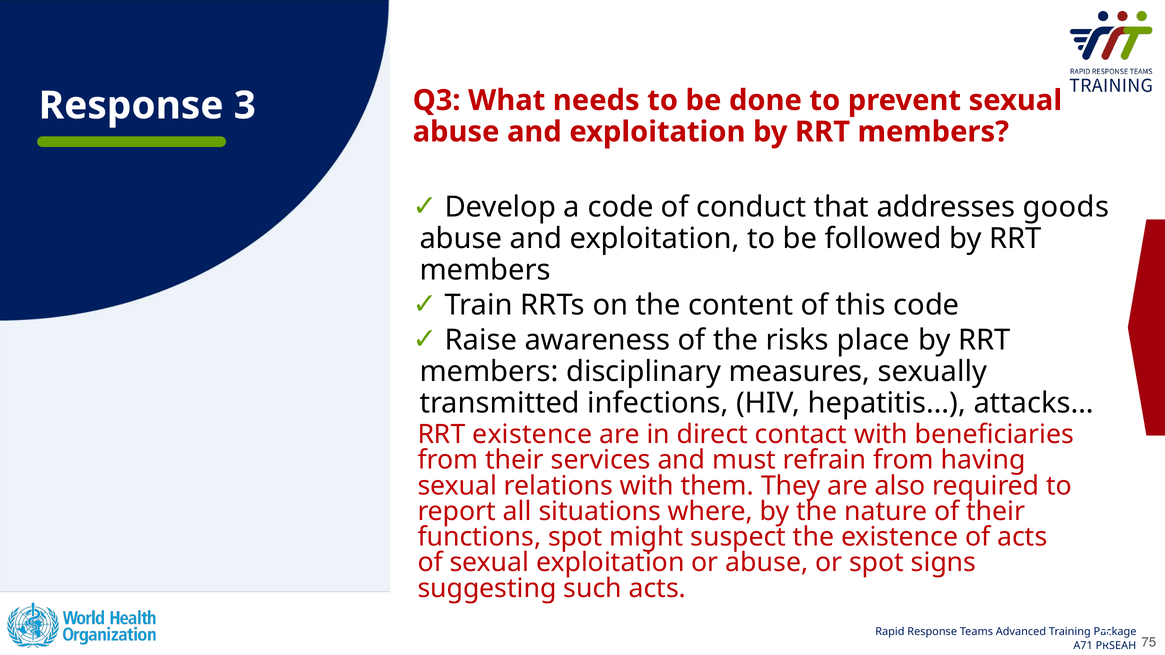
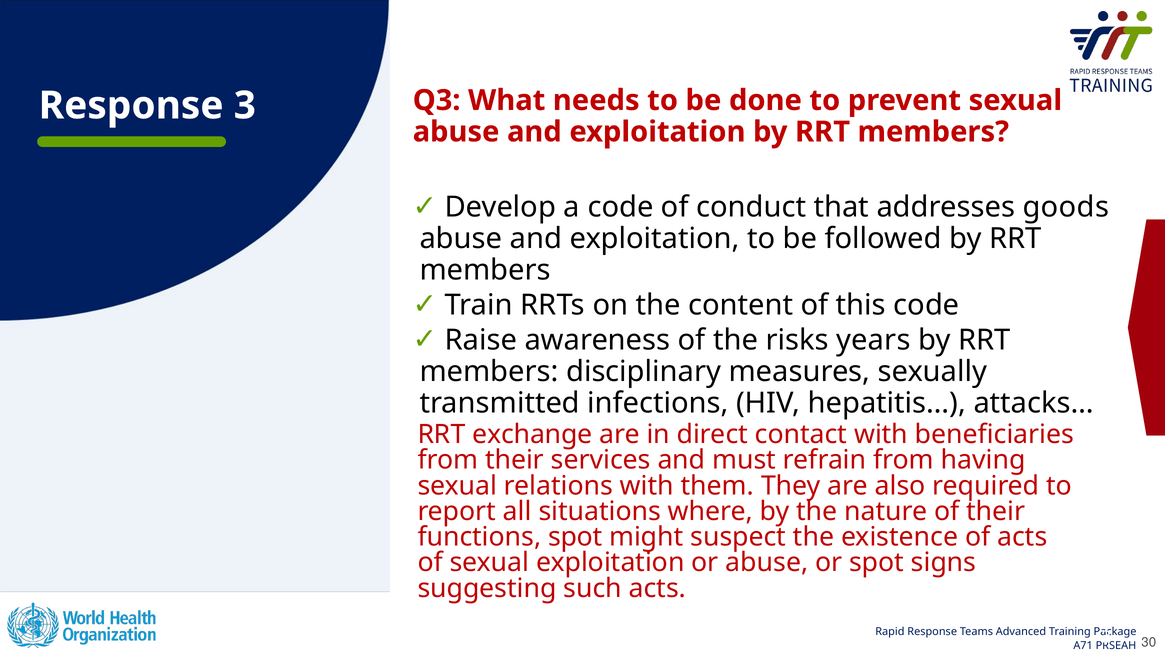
place: place -> years (873, 340)
RRT existence: existence -> exchange (532, 435)
75: 75 -> 30 (1149, 643)
